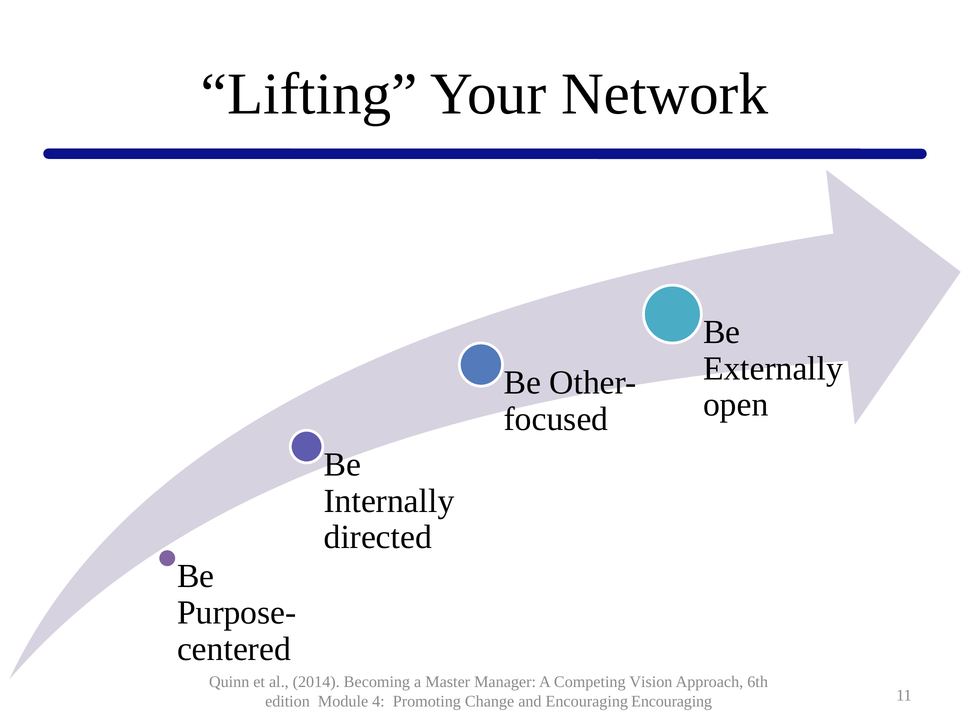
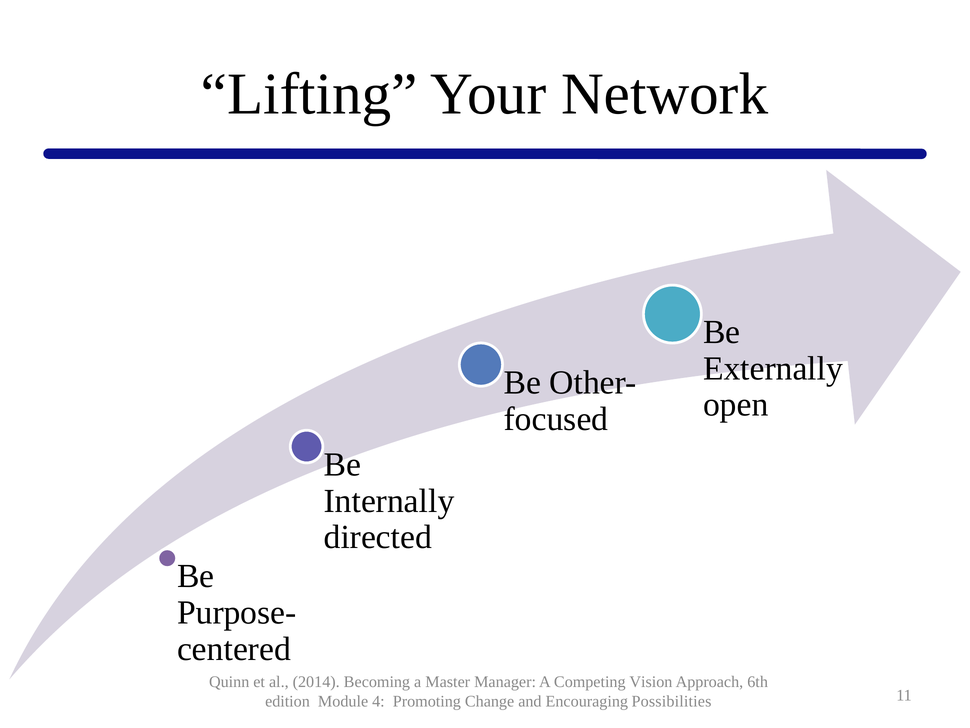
Encouraging Encouraging: Encouraging -> Possibilities (671, 701)
